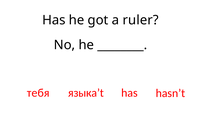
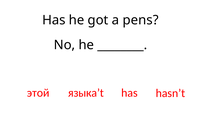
ruler: ruler -> pens (141, 20)
тебя: тебя -> этой (38, 93)
